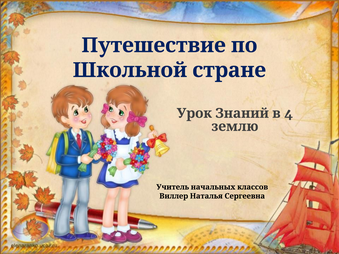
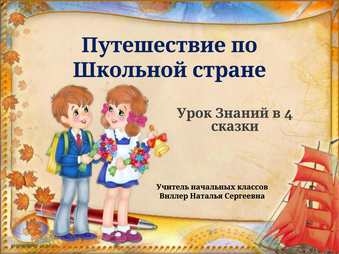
землю: землю -> сказки (235, 127)
